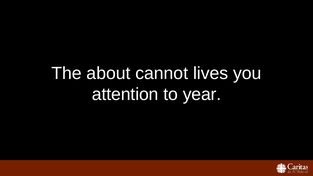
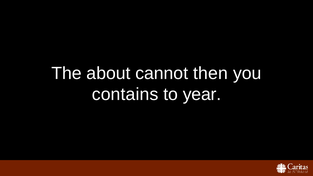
lives: lives -> then (211, 73)
attention: attention -> contains (125, 94)
